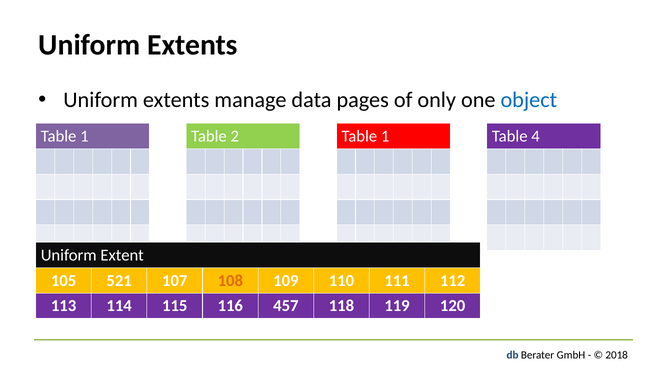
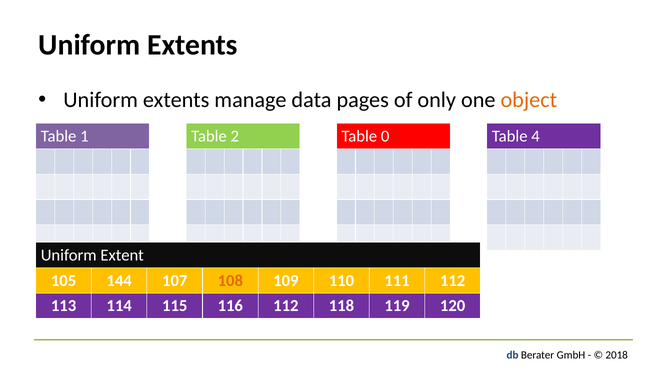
object colour: blue -> orange (529, 100)
2 Table 1: 1 -> 0 (385, 136)
521: 521 -> 144 (119, 281)
116 457: 457 -> 112 (286, 306)
